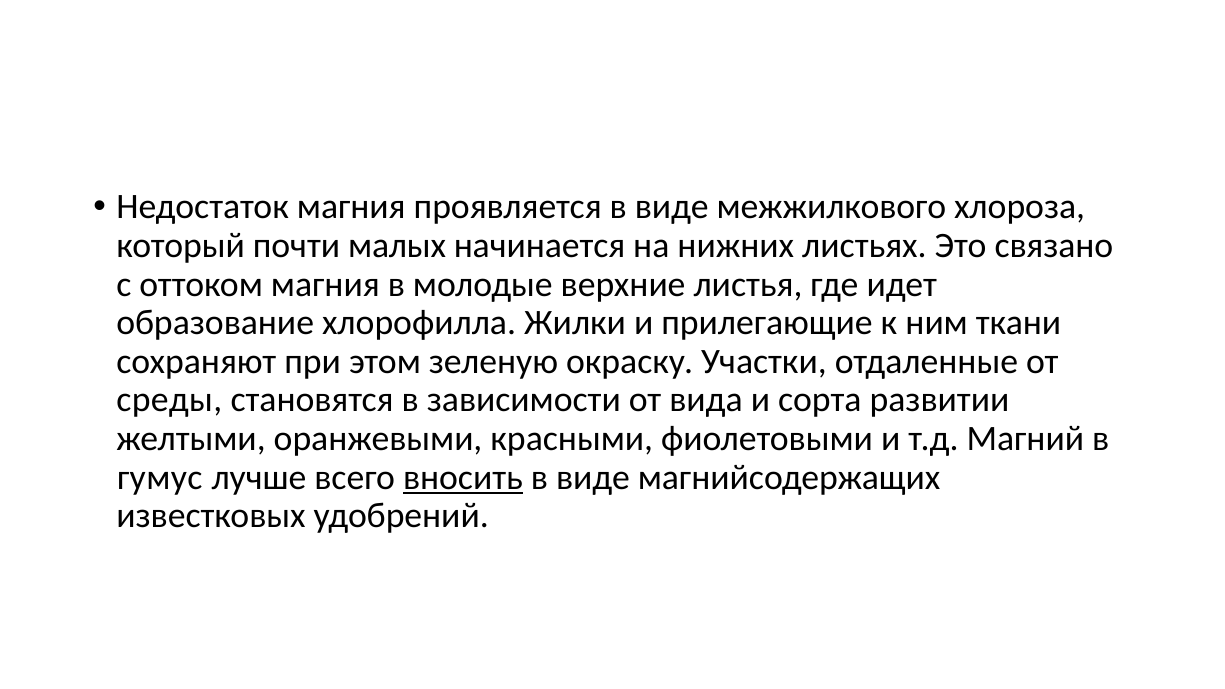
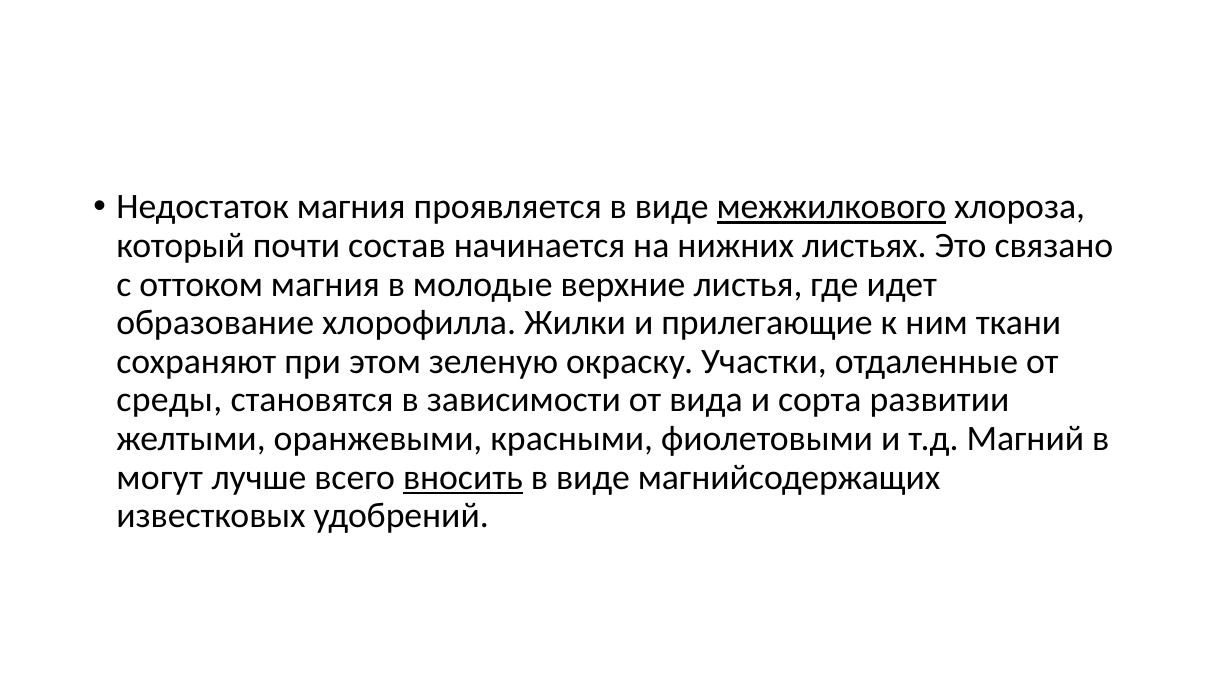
межжилкового underline: none -> present (831, 207)
малых: малых -> состав (397, 246)
гумус: гумус -> могут (160, 477)
